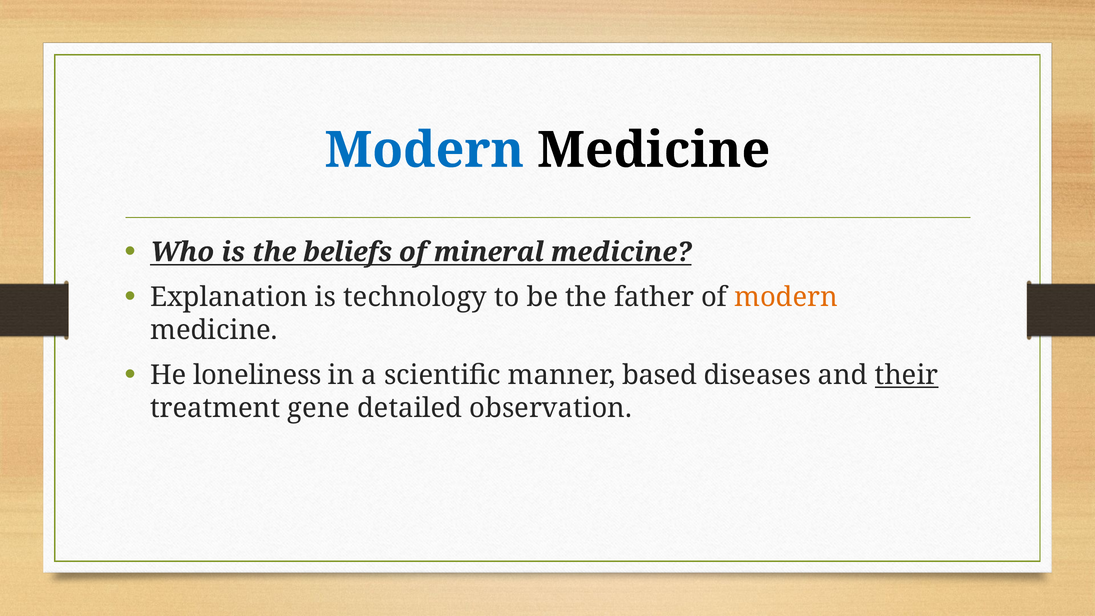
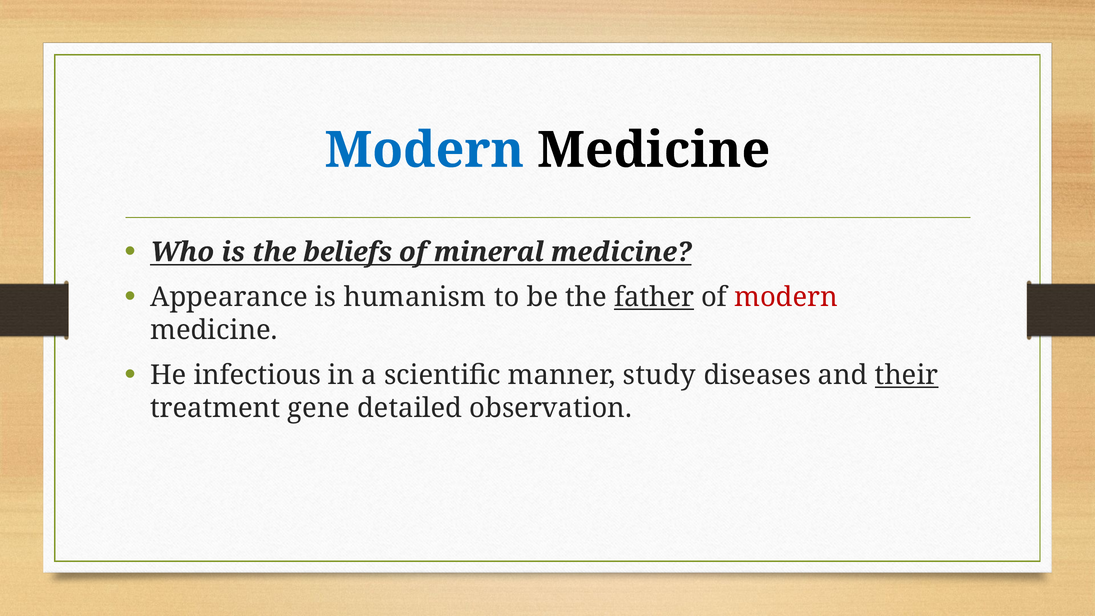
Explanation: Explanation -> Appearance (229, 297)
technology: technology -> humanism (415, 297)
father underline: none -> present (654, 297)
modern colour: orange -> red (786, 297)
loneliness: loneliness -> infectious (257, 375)
based: based -> study (659, 375)
